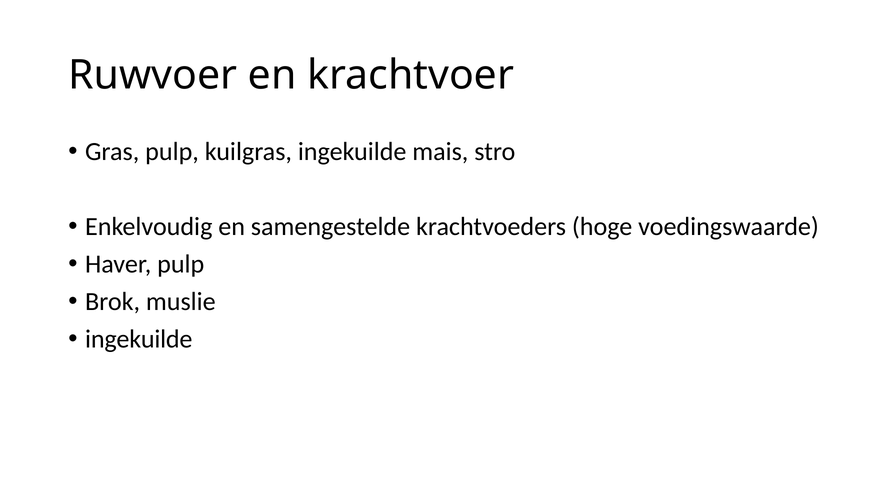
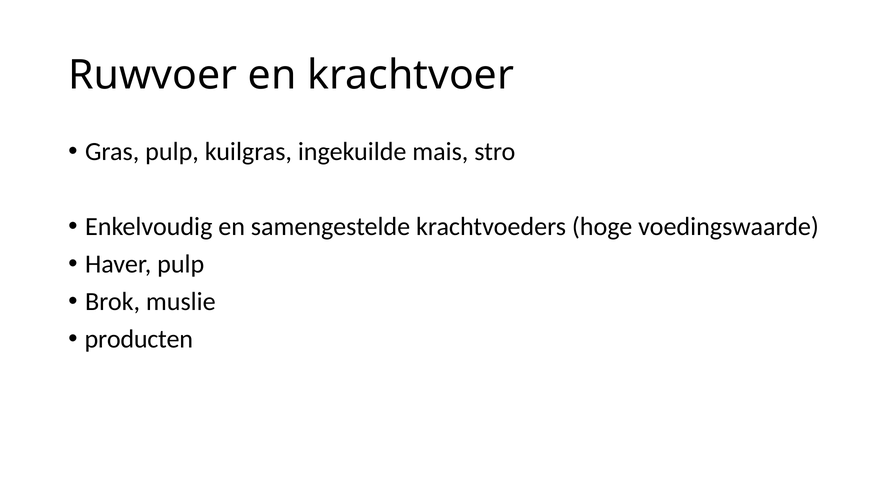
ingekuilde: ingekuilde -> producten (139, 339)
